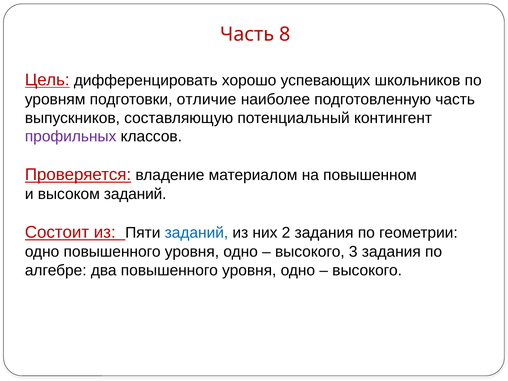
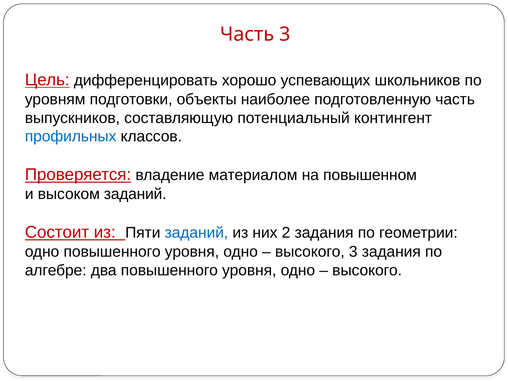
Часть 8: 8 -> 3 (285, 34)
отличие: отличие -> объекты (207, 99)
профильных colour: purple -> blue (71, 137)
